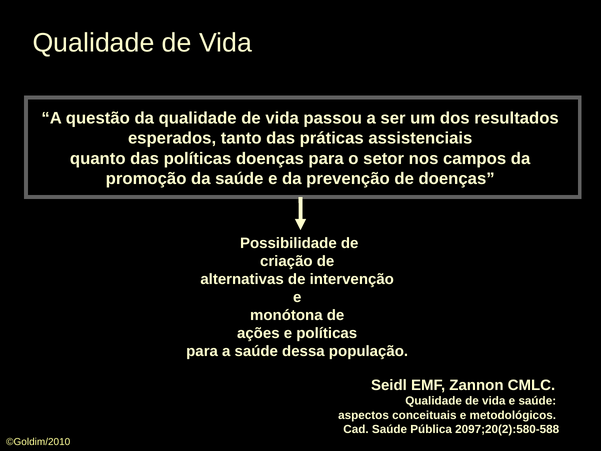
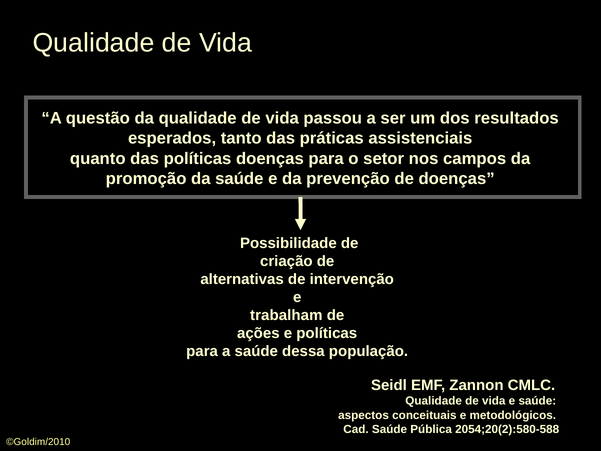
monótona: monótona -> trabalham (286, 315)
2097;20(2):580-588: 2097;20(2):580-588 -> 2054;20(2):580-588 (507, 429)
